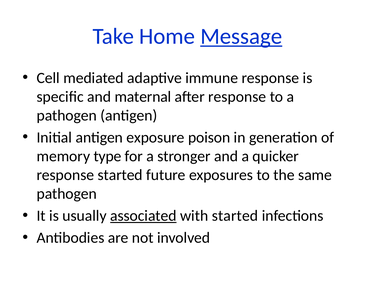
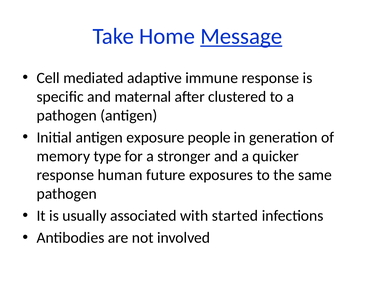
after response: response -> clustered (237, 97)
poison: poison -> people (209, 138)
response started: started -> human (120, 175)
associated underline: present -> none (143, 216)
